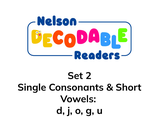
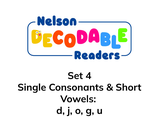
2: 2 -> 4 (88, 76)
